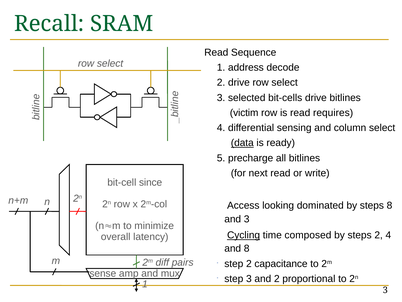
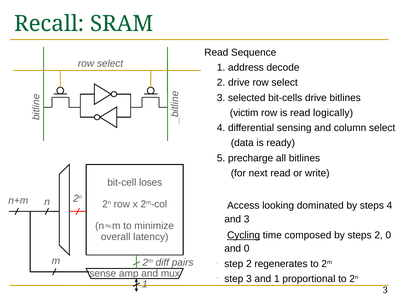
requires: requires -> logically (333, 113)
data underline: present -> none (242, 143)
since: since -> loses (151, 182)
steps 8: 8 -> 4 (389, 205)
2 4: 4 -> 0 (388, 235)
and 8: 8 -> 0 (247, 248)
capacitance: capacitance -> regenerates (281, 263)
and 2: 2 -> 1 (277, 278)
